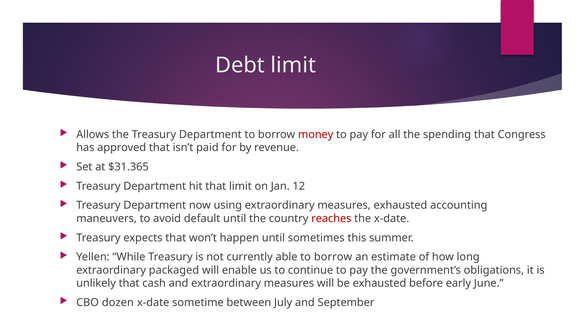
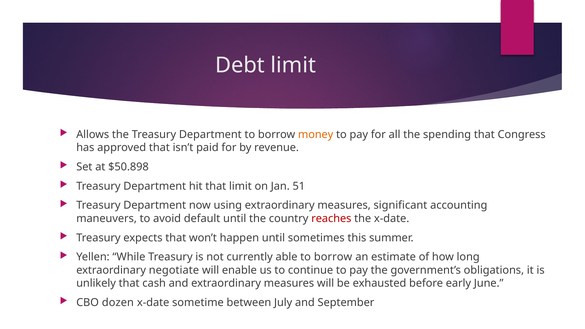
money colour: red -> orange (316, 134)
$31.365: $31.365 -> $50.898 (128, 167)
12: 12 -> 51 (299, 186)
measures exhausted: exhausted -> significant (400, 205)
packaged: packaged -> negotiate (174, 270)
